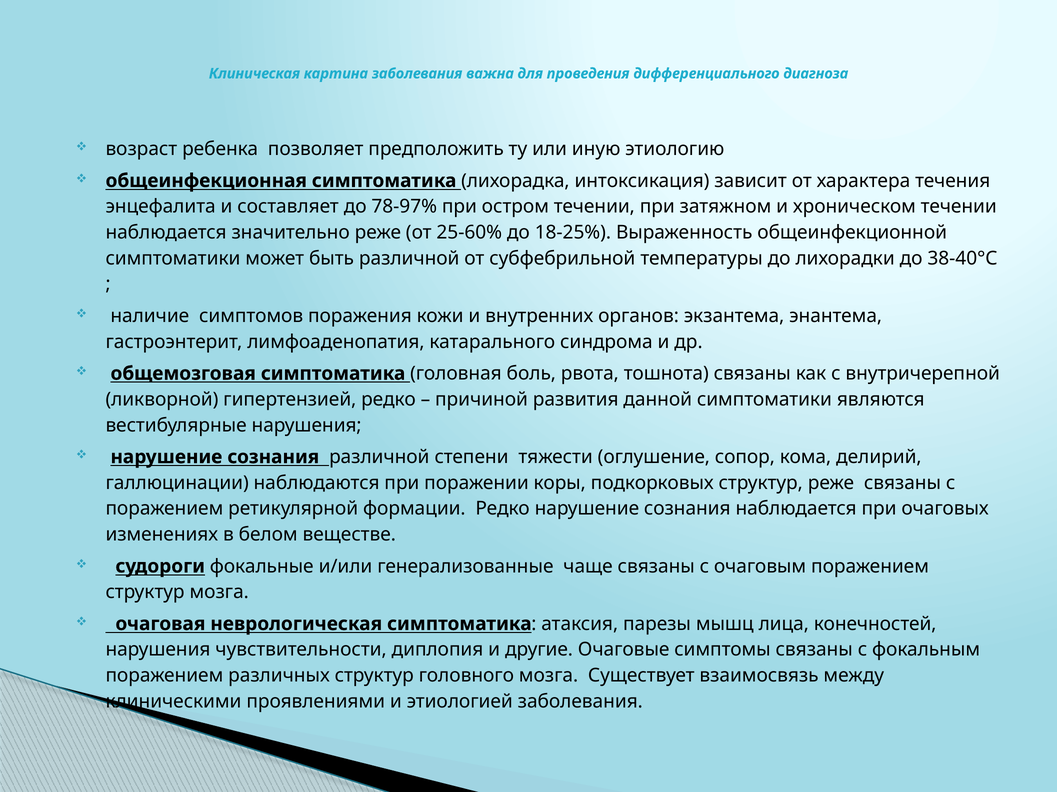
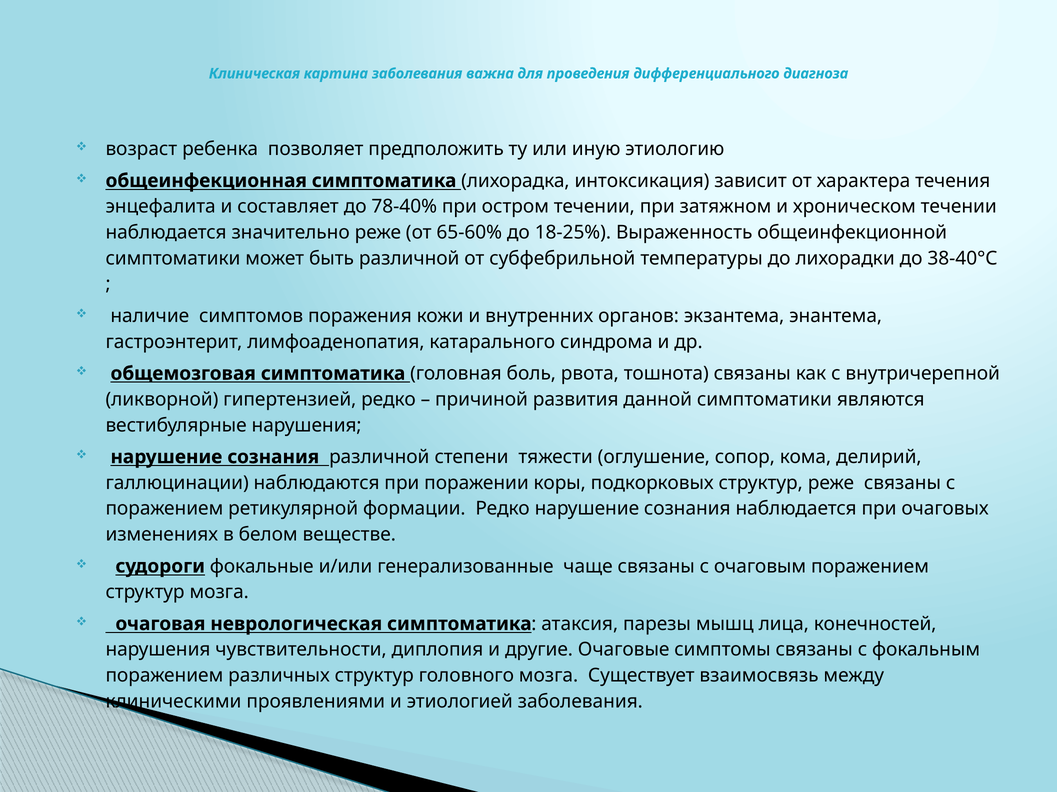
78-97%: 78-97% -> 78-40% (404, 207)
25-60%: 25-60% -> 65-60% (469, 233)
